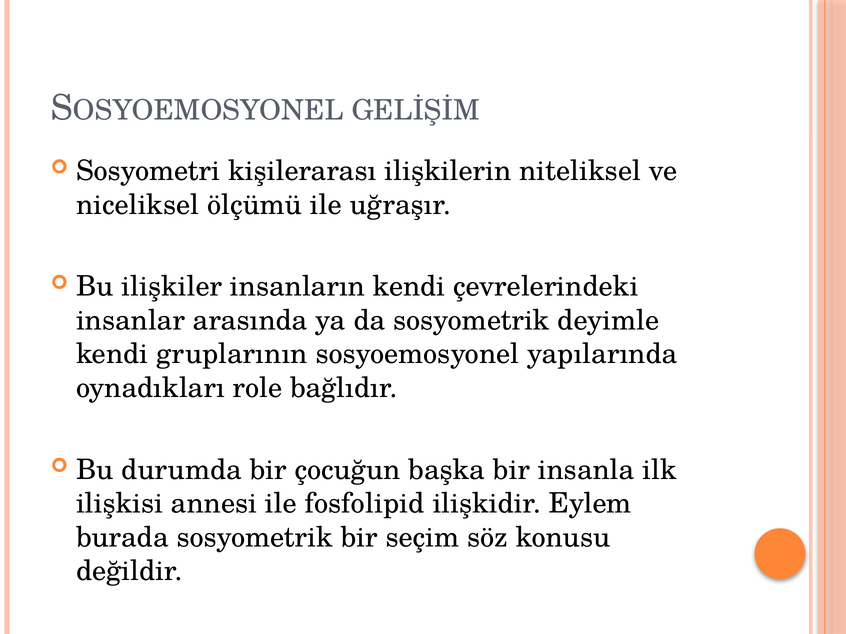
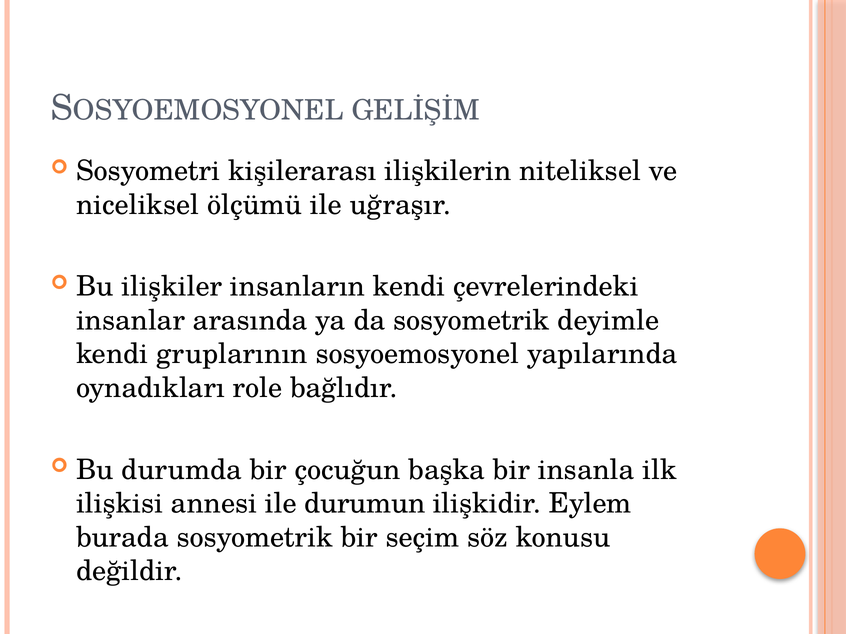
fosfolipid: fosfolipid -> durumun (365, 504)
